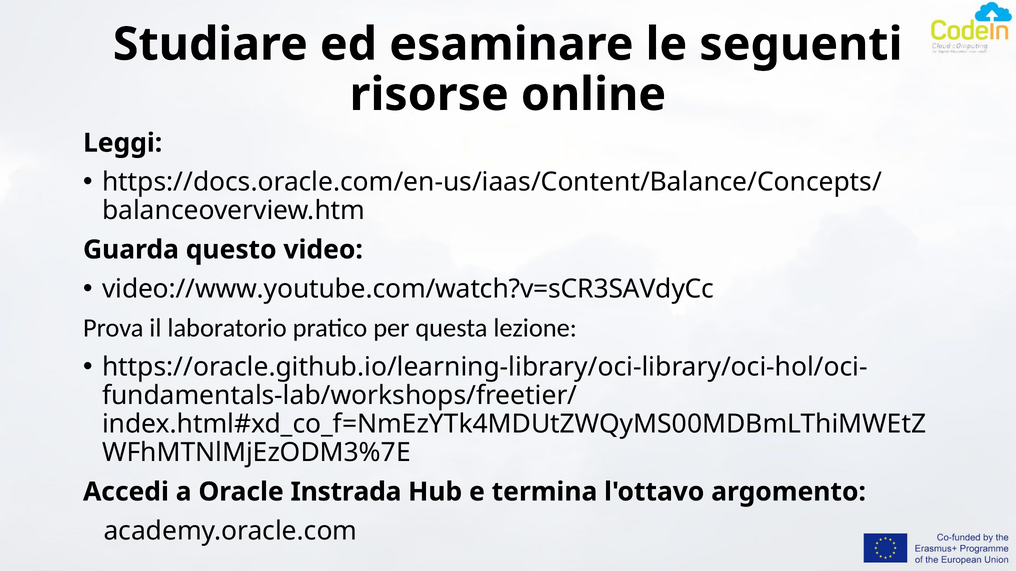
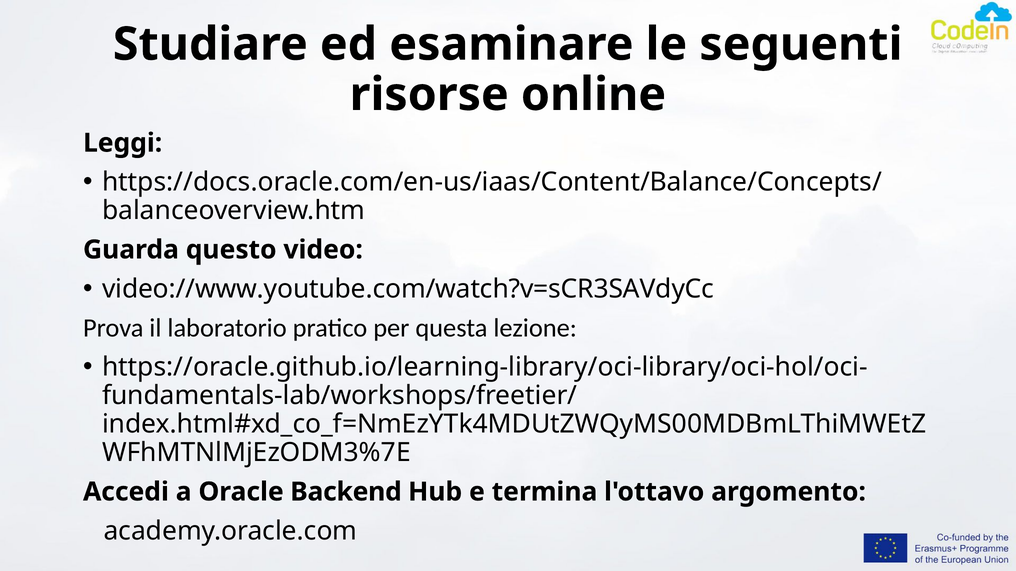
Instrada: Instrada -> Backend (346, 492)
